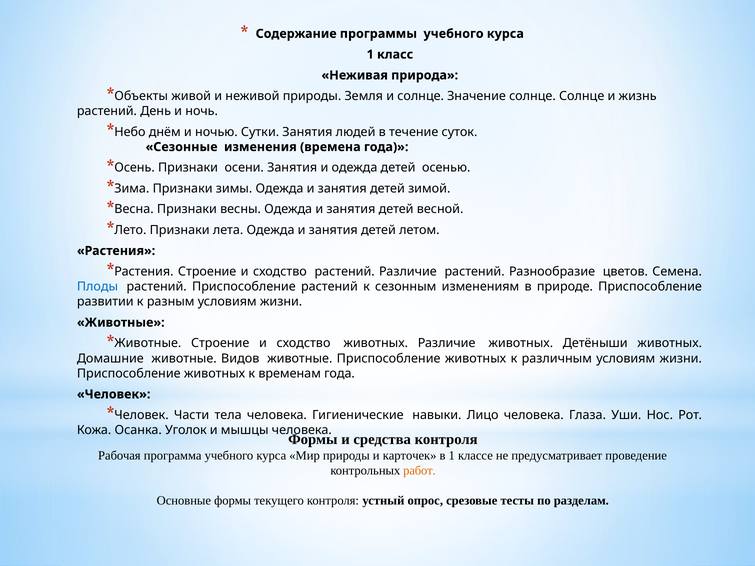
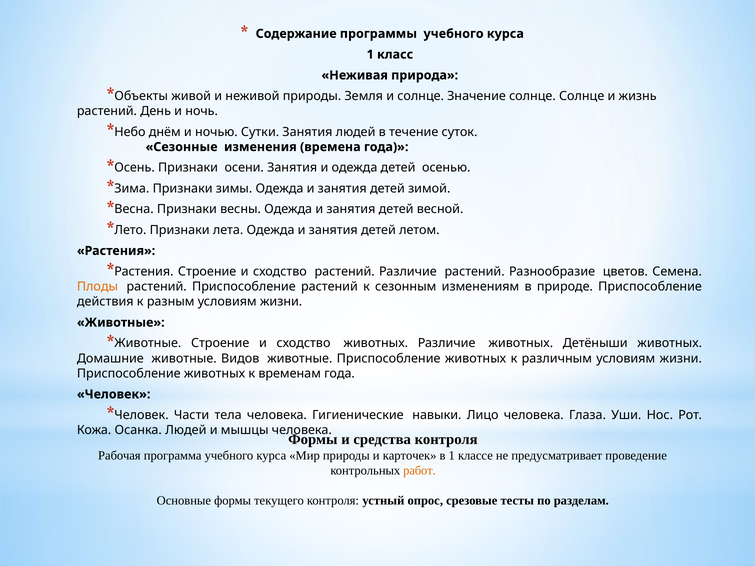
Плоды colour: blue -> orange (97, 287)
развитии: развитии -> действия (105, 302)
Осанка Уголок: Уголок -> Людей (186, 430)
